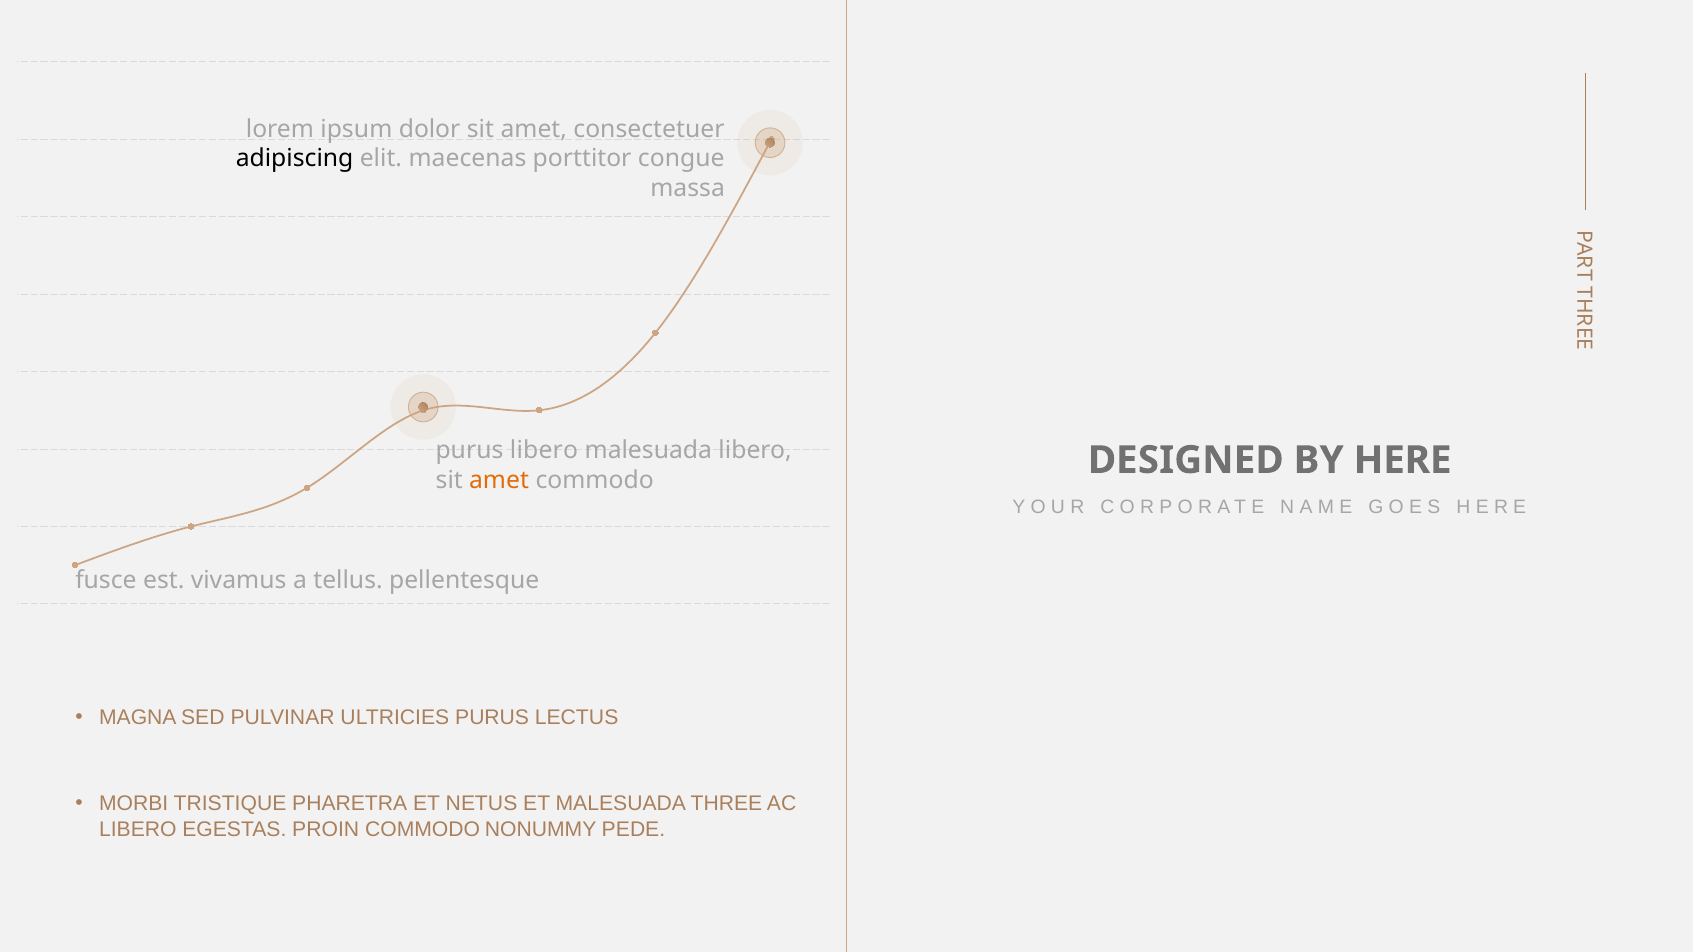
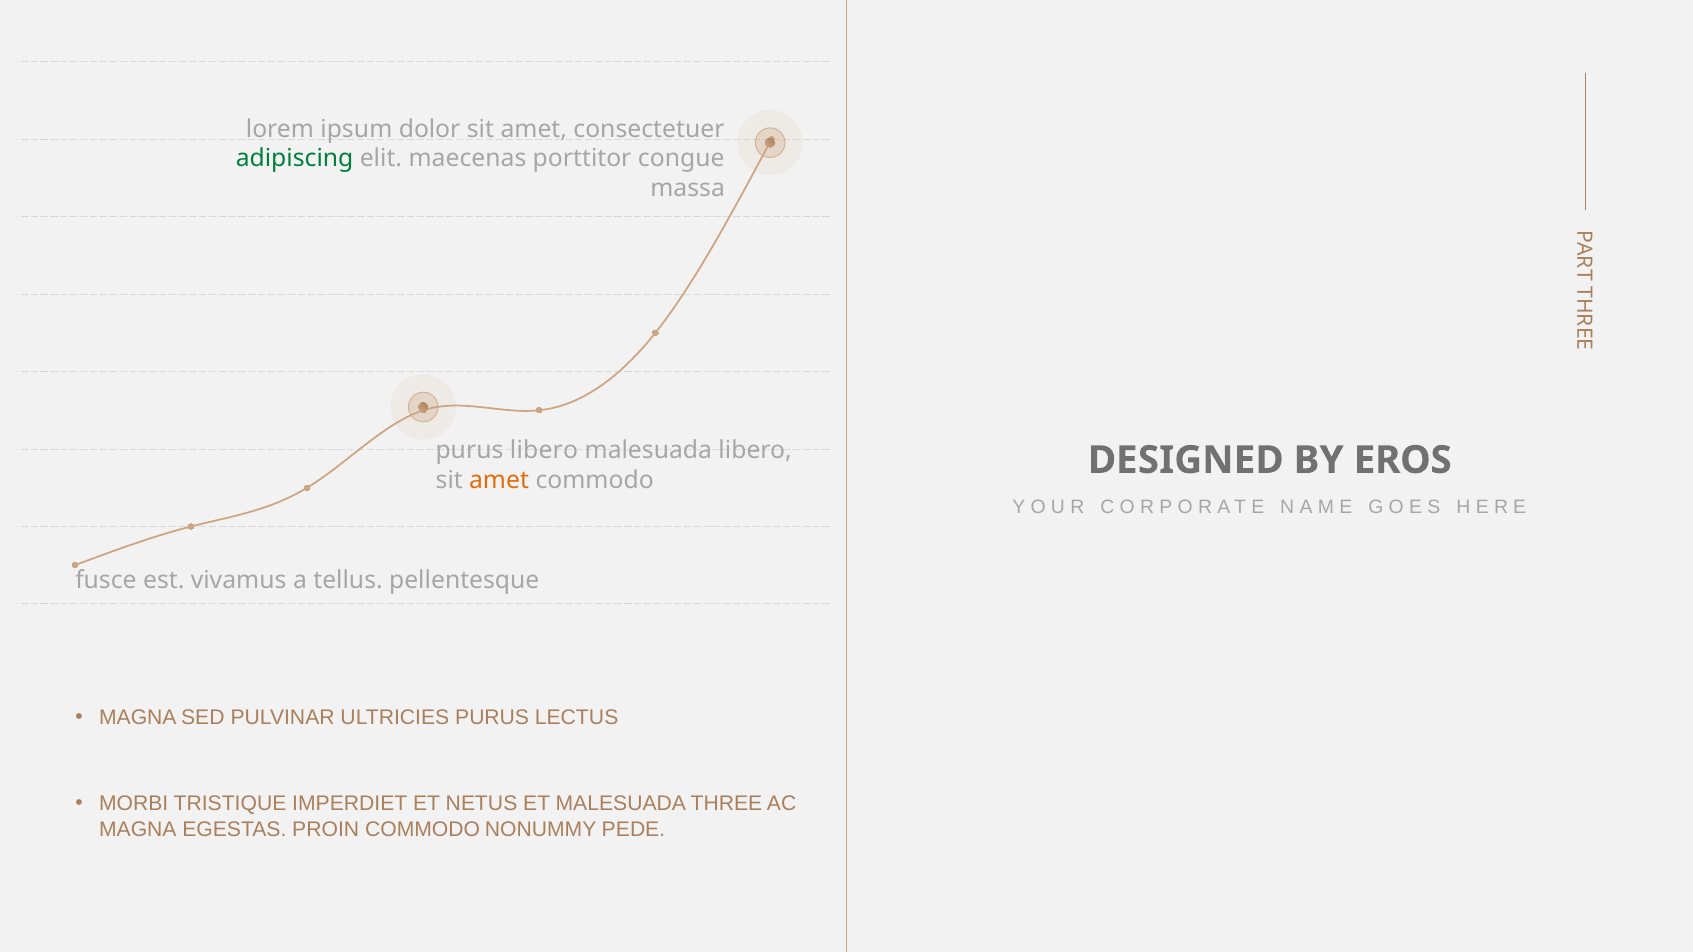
adipiscing colour: black -> green (295, 159)
HERE: HERE -> EROS (1403, 460)
PHARETRA: PHARETRA -> IMPERDIET (350, 804)
LIBERO: LIBERO -> MAGNA (138, 830)
